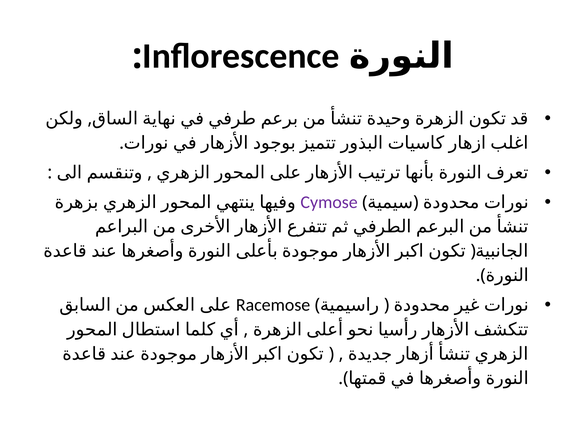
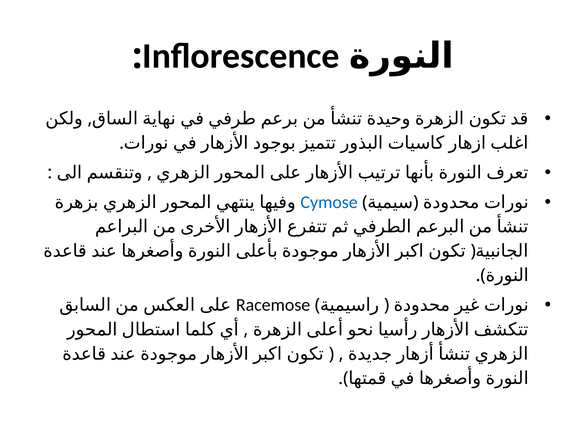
Cymose colour: purple -> blue (329, 202)
